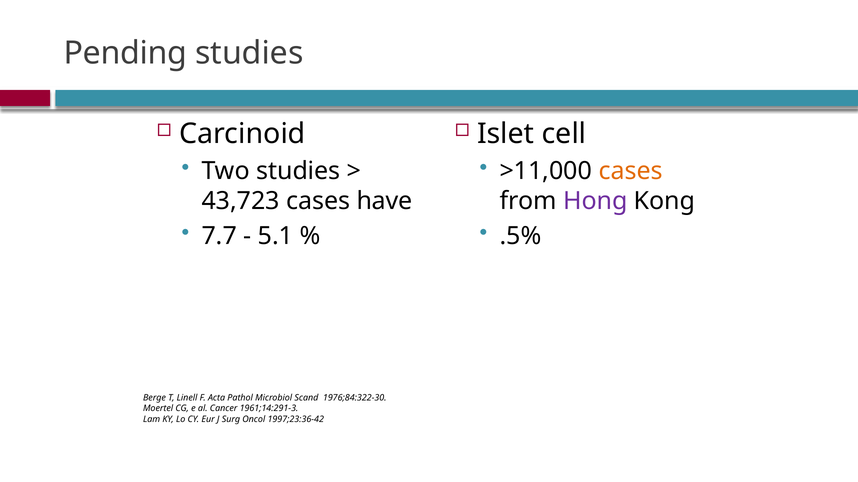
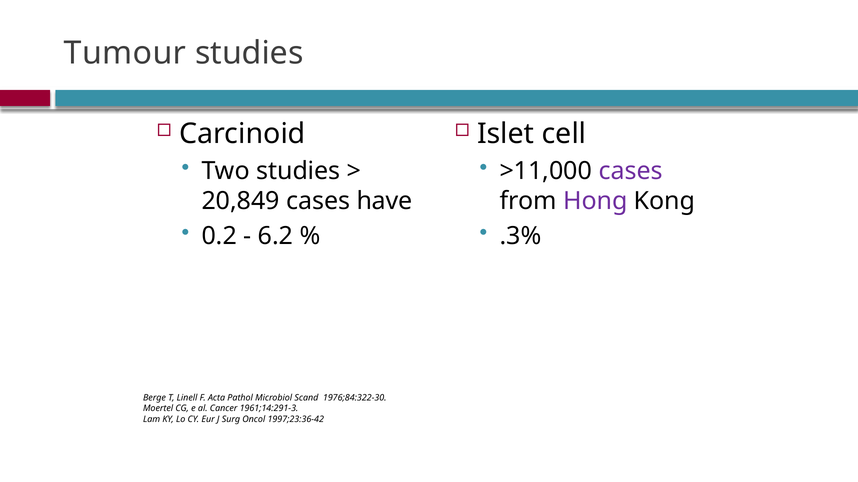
Pending: Pending -> Tumour (125, 53)
cases colour: orange -> purple (631, 171)
43,723: 43,723 -> 20,849 (241, 201)
7.7: 7.7 -> 0.2 (219, 236)
5.1: 5.1 -> 6.2 (276, 236)
.5%: .5% -> .3% (521, 236)
